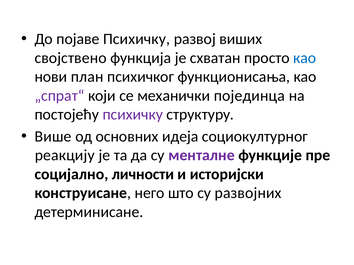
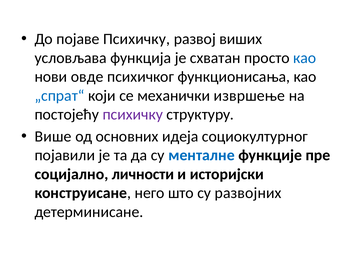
својствено: својствено -> условљава (71, 58)
план: план -> овде (87, 77)
„спрат“ colour: purple -> blue (59, 96)
појединца: појединца -> извршење (249, 96)
реакцију: реакцију -> појавили (65, 156)
менталне colour: purple -> blue (202, 156)
